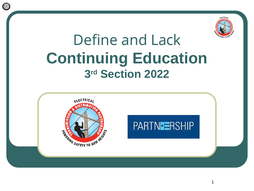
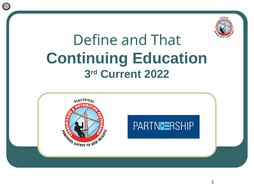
Lack: Lack -> That (166, 40)
Section: Section -> Current (121, 74)
